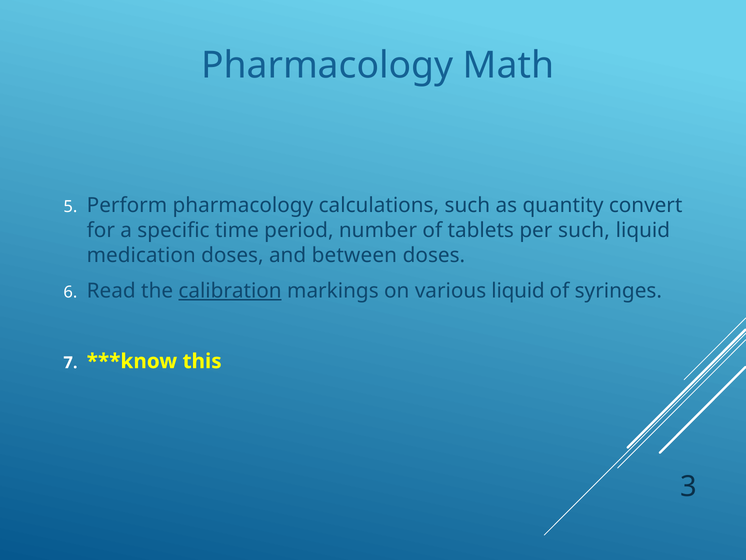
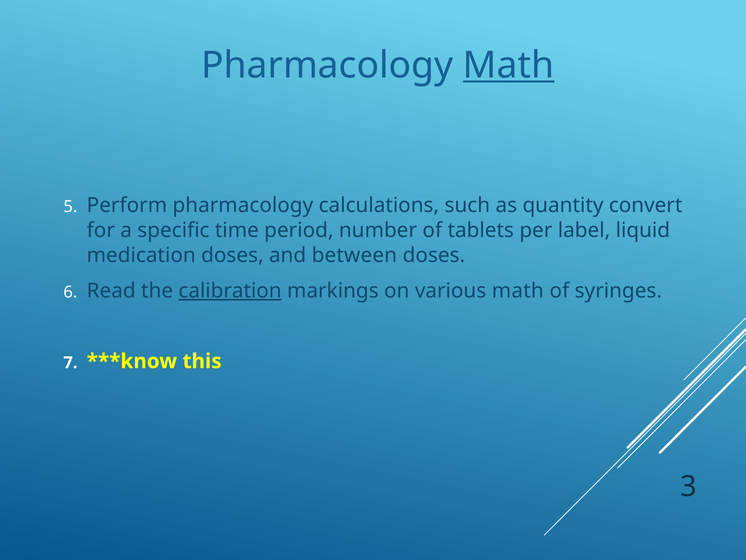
Math underline: none -> present (509, 65)
per such: such -> label (584, 230)
various liquid: liquid -> math (518, 290)
